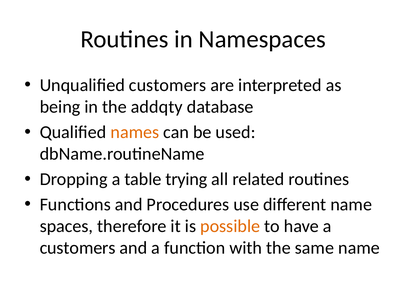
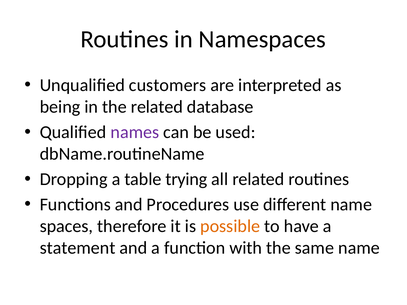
the addqty: addqty -> related (157, 107)
names colour: orange -> purple (135, 132)
customers: customers -> statement (78, 248)
